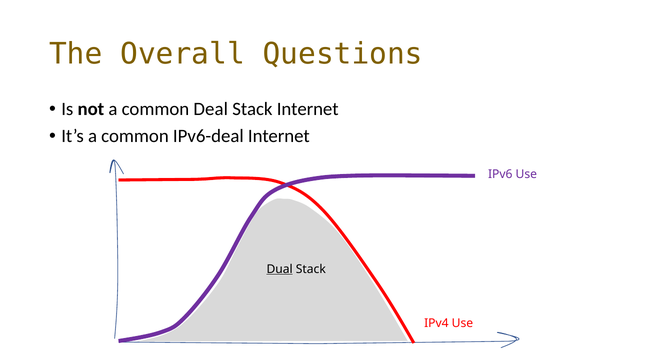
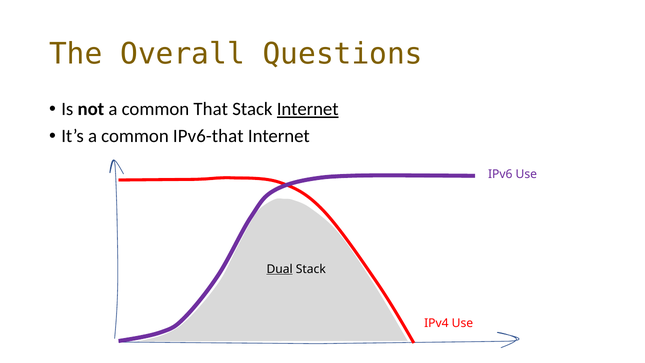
Deal: Deal -> That (211, 109)
Internet underline: none -> present (308, 109)
IPv6-deal: IPv6-deal -> IPv6-that (208, 136)
